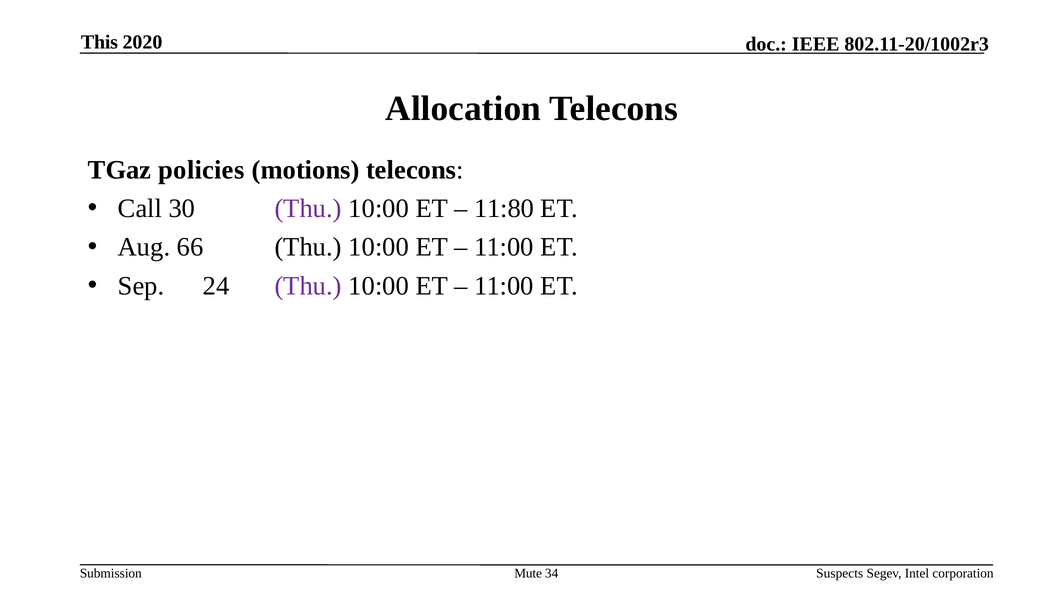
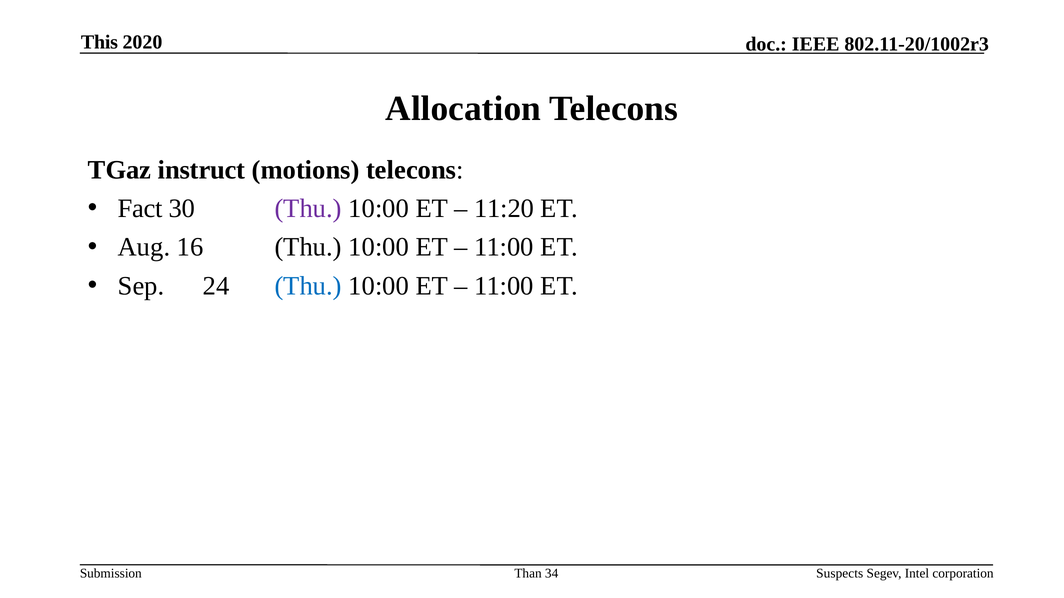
policies: policies -> instruct (202, 170)
Call: Call -> Fact (140, 209)
11:80: 11:80 -> 11:20 (504, 209)
66: 66 -> 16 (190, 247)
Thu colour: purple -> blue (308, 286)
Mute: Mute -> Than (528, 574)
